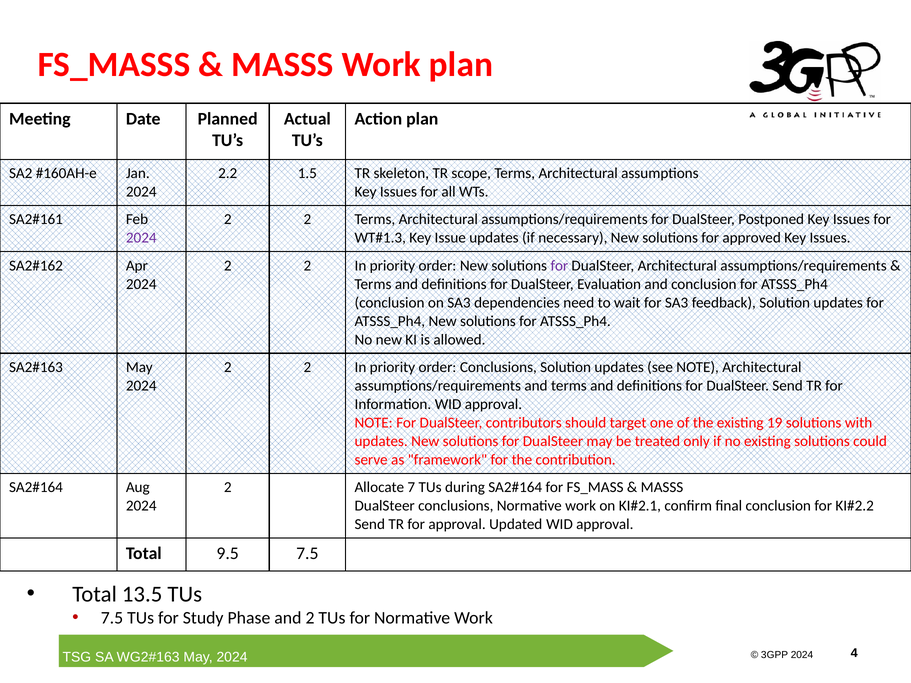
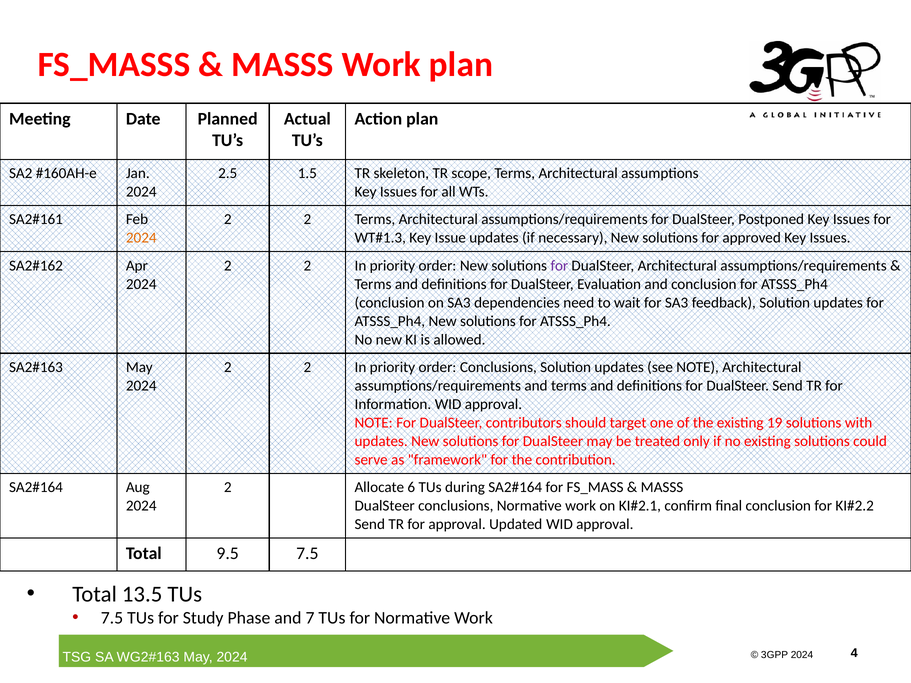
2.2: 2.2 -> 2.5 (228, 173)
2024 colour: purple -> orange (141, 238)
7: 7 -> 6 (411, 488)
and 2: 2 -> 7 (310, 618)
